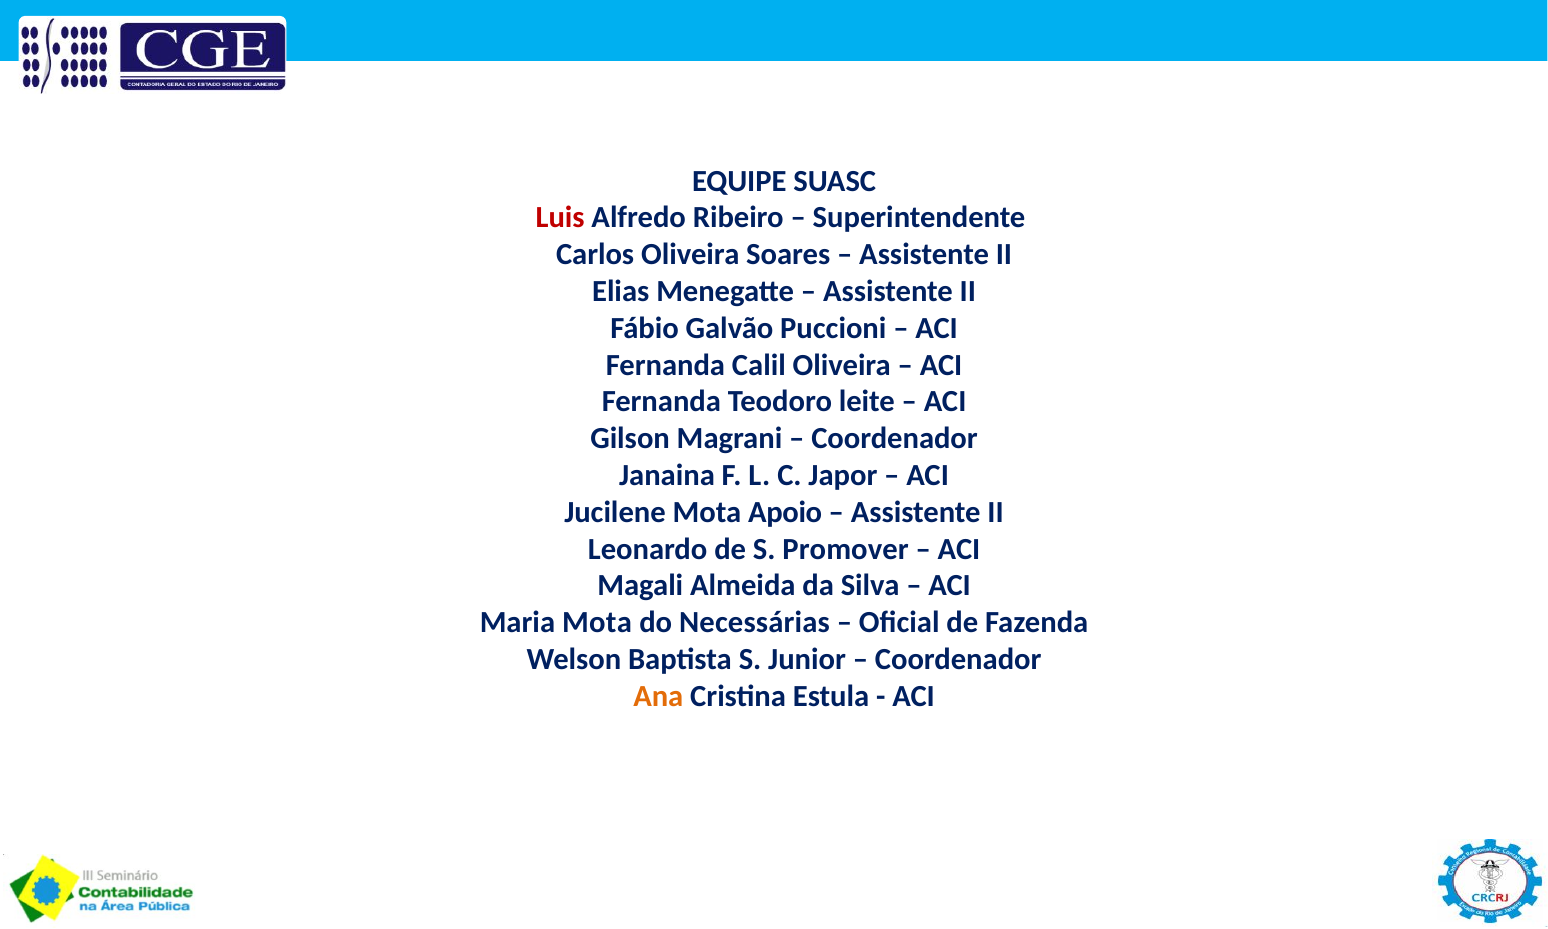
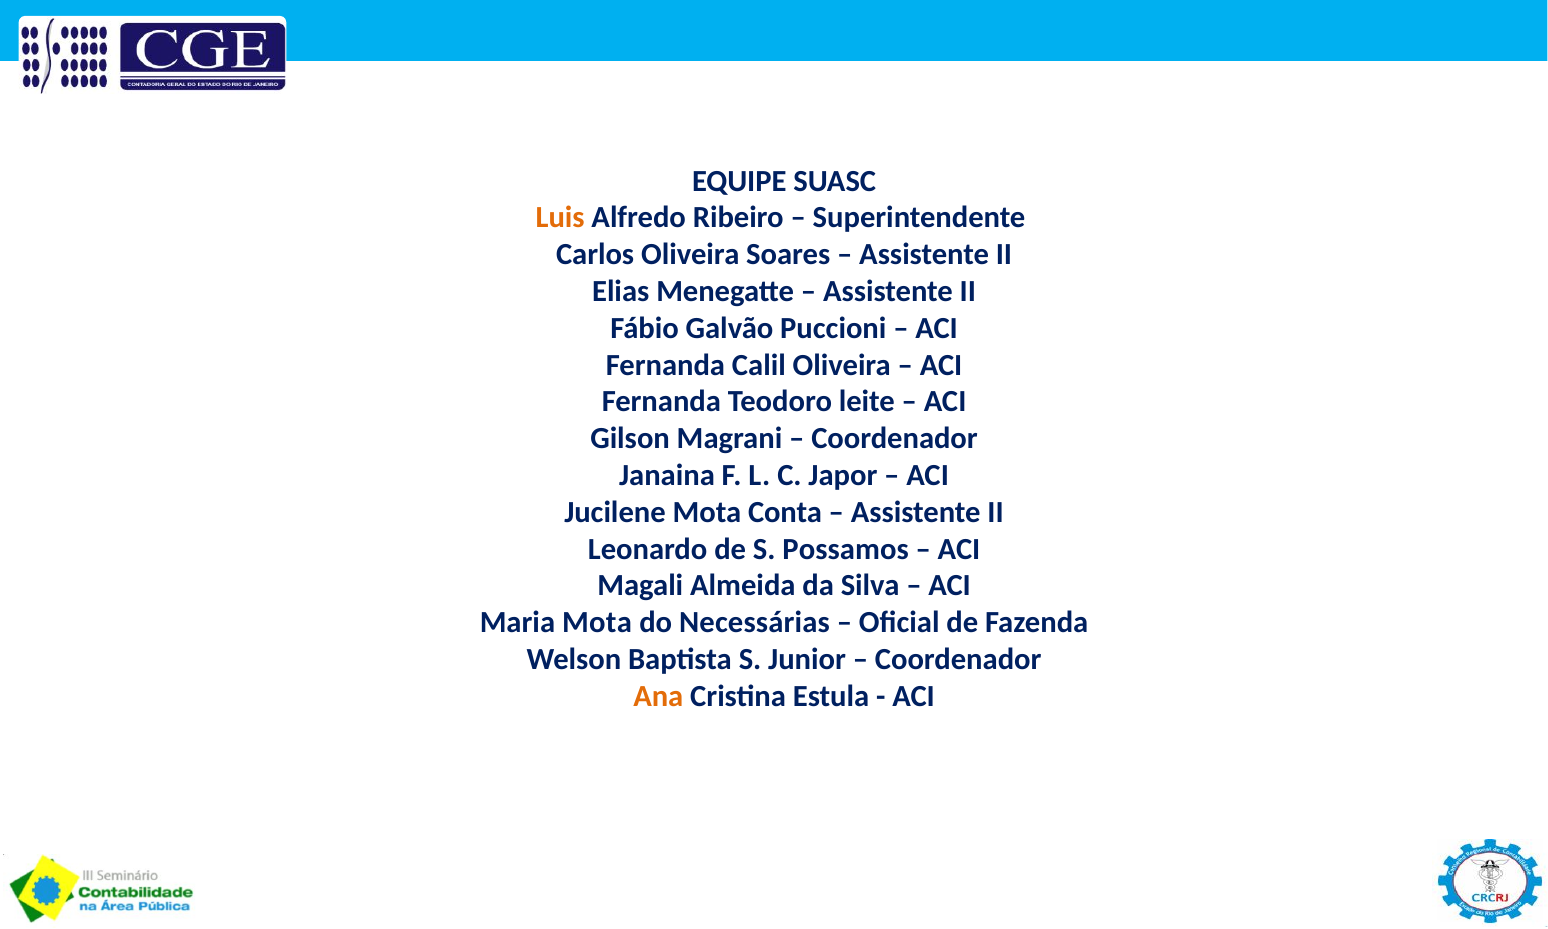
Luis colour: red -> orange (560, 218)
Apoio: Apoio -> Conta (785, 512)
Promover: Promover -> Possamos (846, 549)
